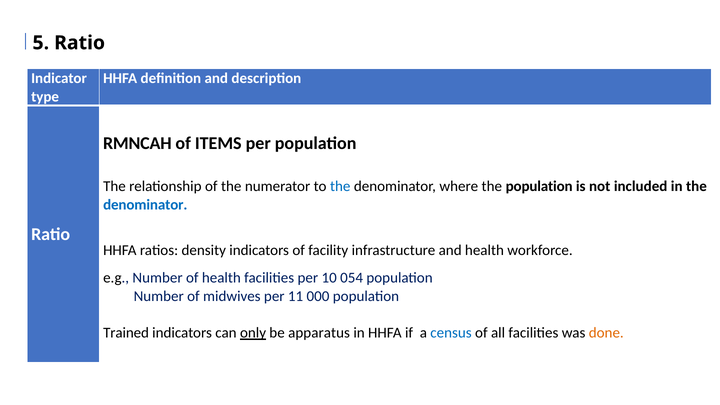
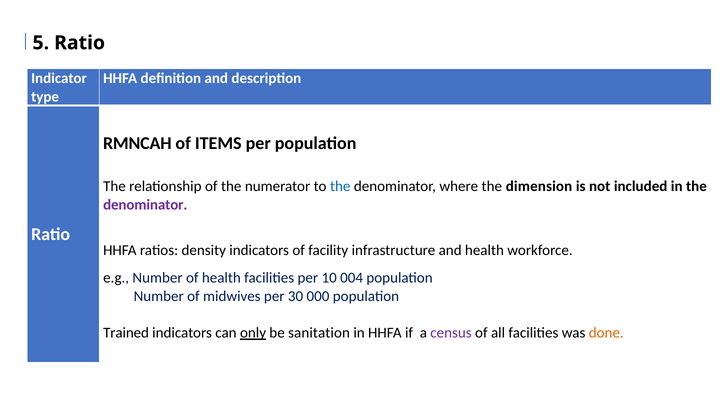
the population: population -> dimension (539, 186)
denominator colour: blue -> purple (145, 205)
054: 054 -> 004 (352, 278)
11: 11 -> 30 (296, 296)
apparatus: apparatus -> sanitation (319, 333)
census colour: blue -> purple (451, 333)
